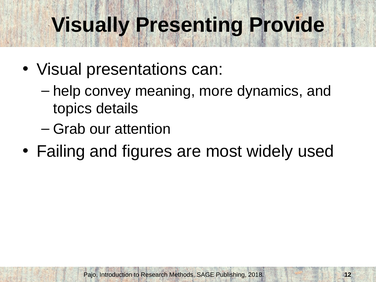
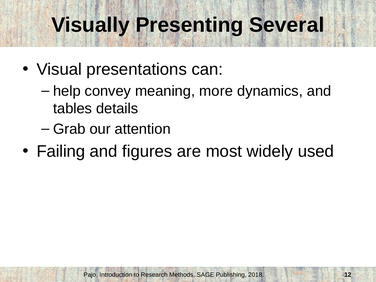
Provide: Provide -> Several (287, 25)
topics: topics -> tables (73, 109)
